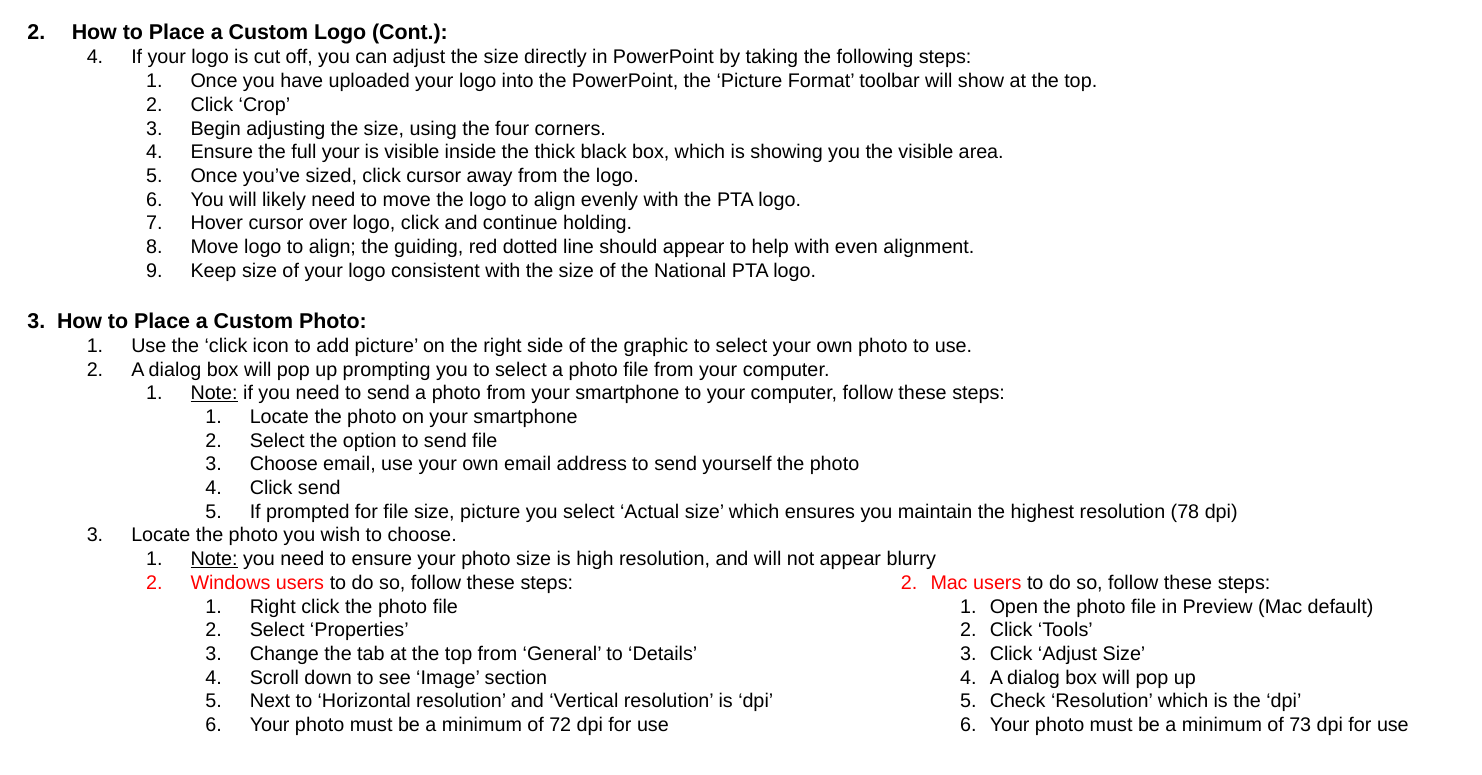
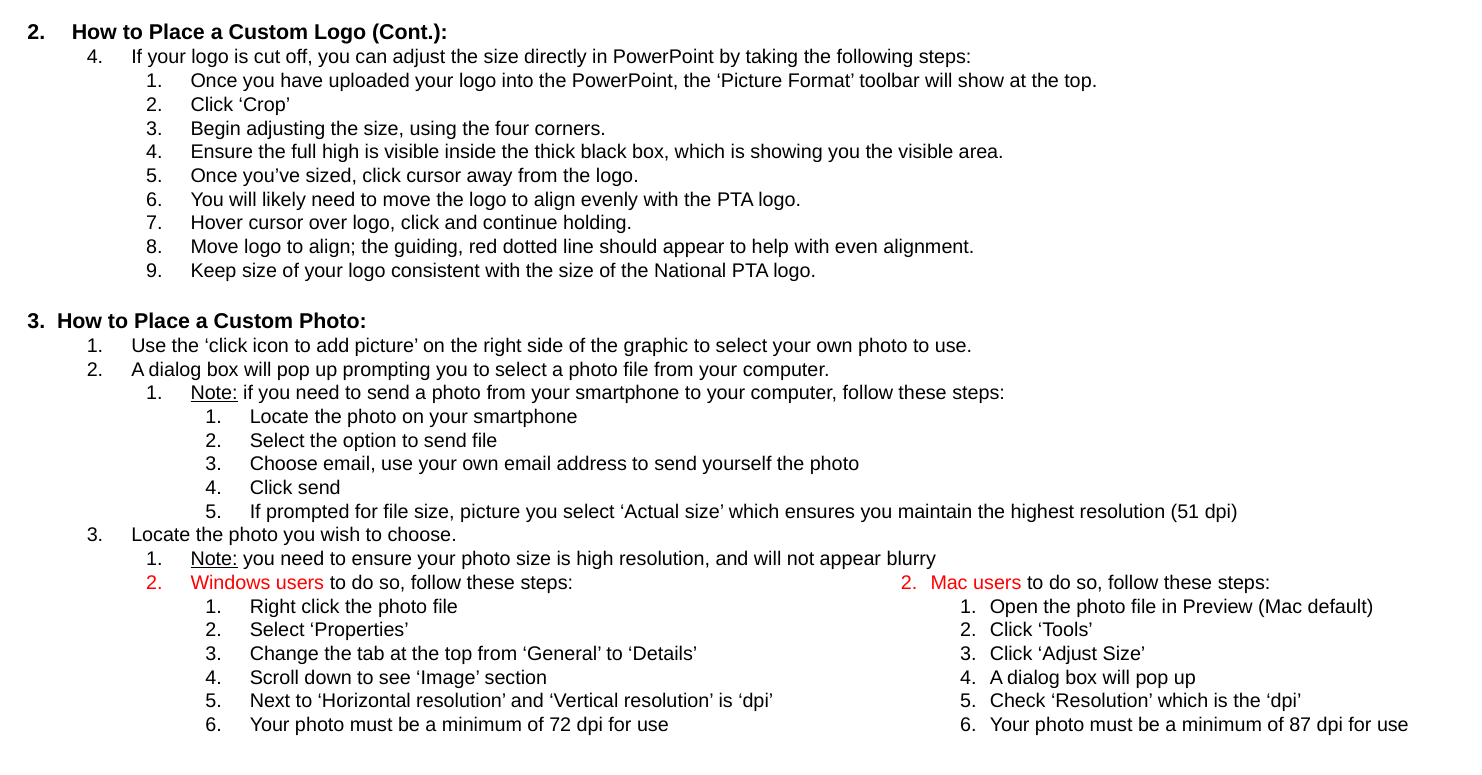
full your: your -> high (341, 152)
78: 78 -> 51 (1185, 512)
73: 73 -> 87 (1300, 725)
